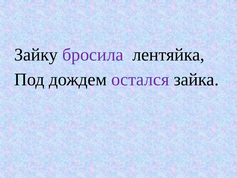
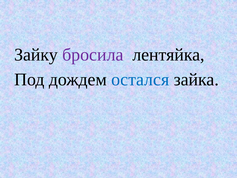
остался colour: purple -> blue (140, 79)
